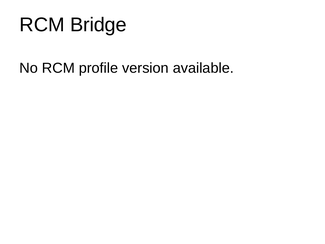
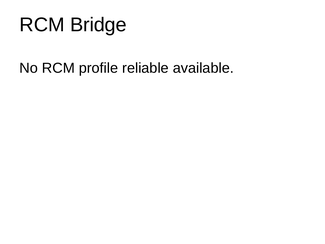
version: version -> reliable (145, 68)
